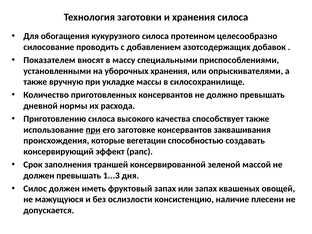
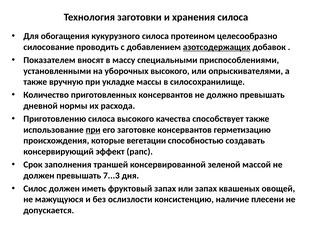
азотсодержащих underline: none -> present (217, 47)
уборочных хранения: хранения -> высокого (170, 71)
заквашивания: заквашивания -> герметизацию (242, 130)
1...3: 1...3 -> 7...3 (111, 176)
